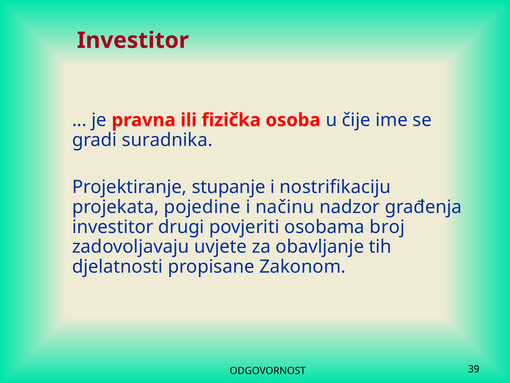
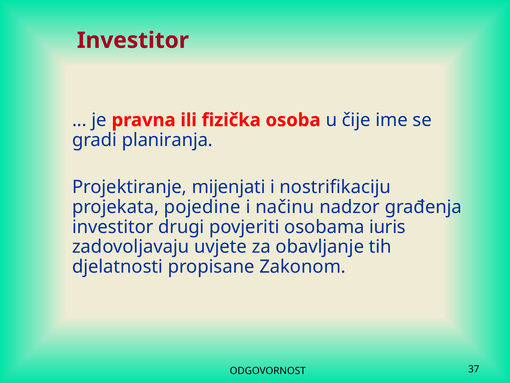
suradnika: suradnika -> planiranja (167, 140)
stupanje: stupanje -> mijenjati (229, 187)
broj: broj -> iuris (388, 227)
39: 39 -> 37 (474, 369)
